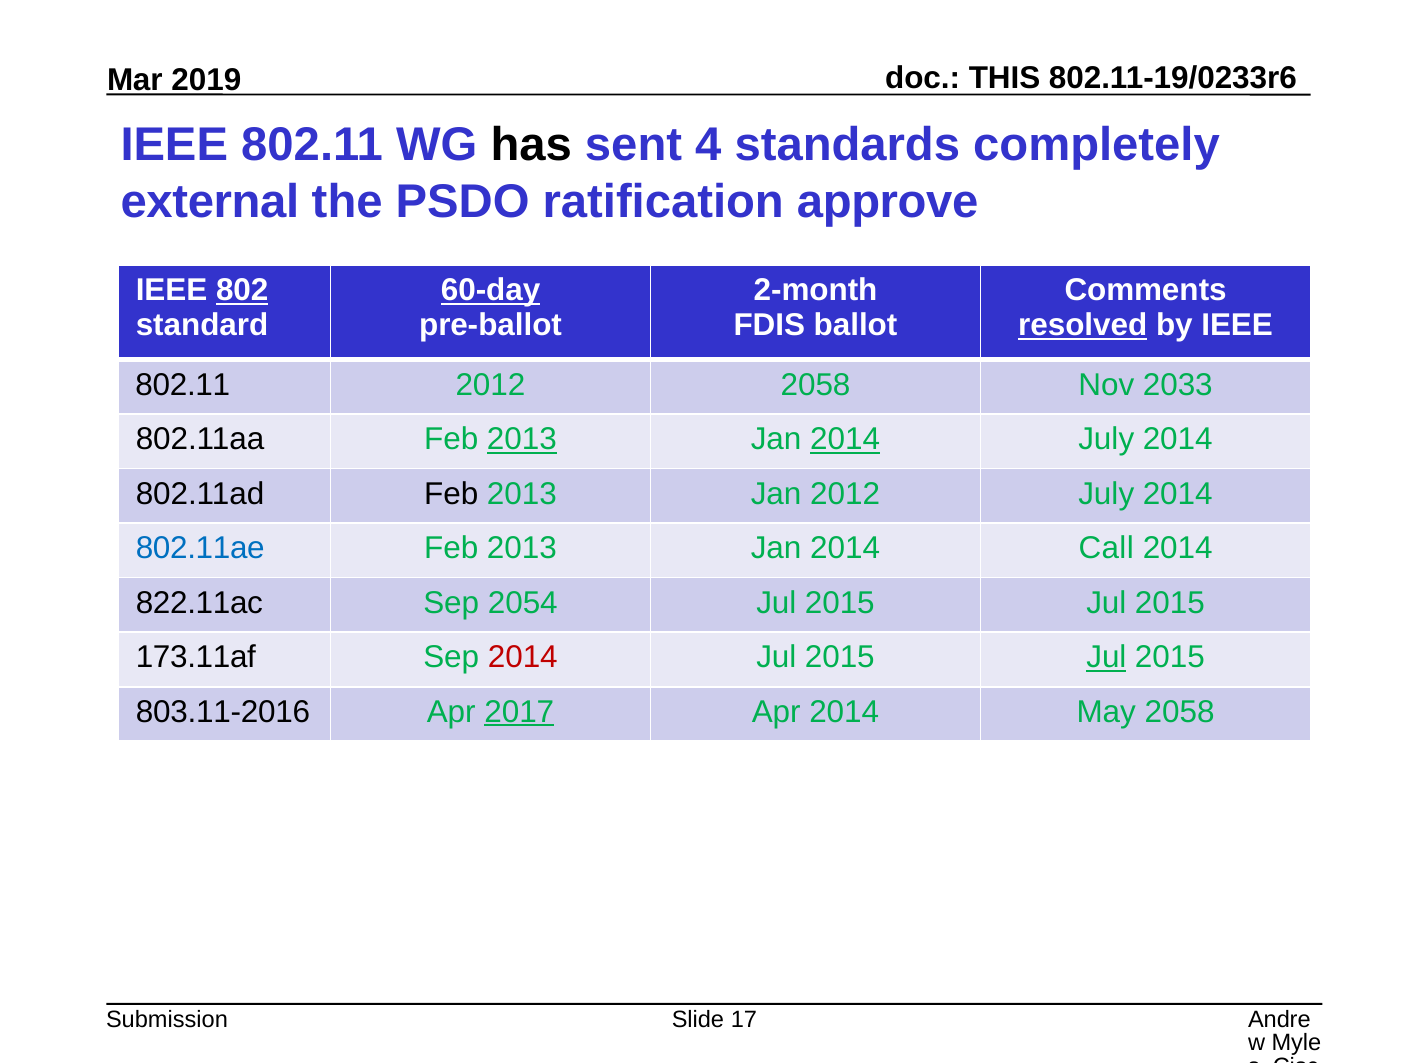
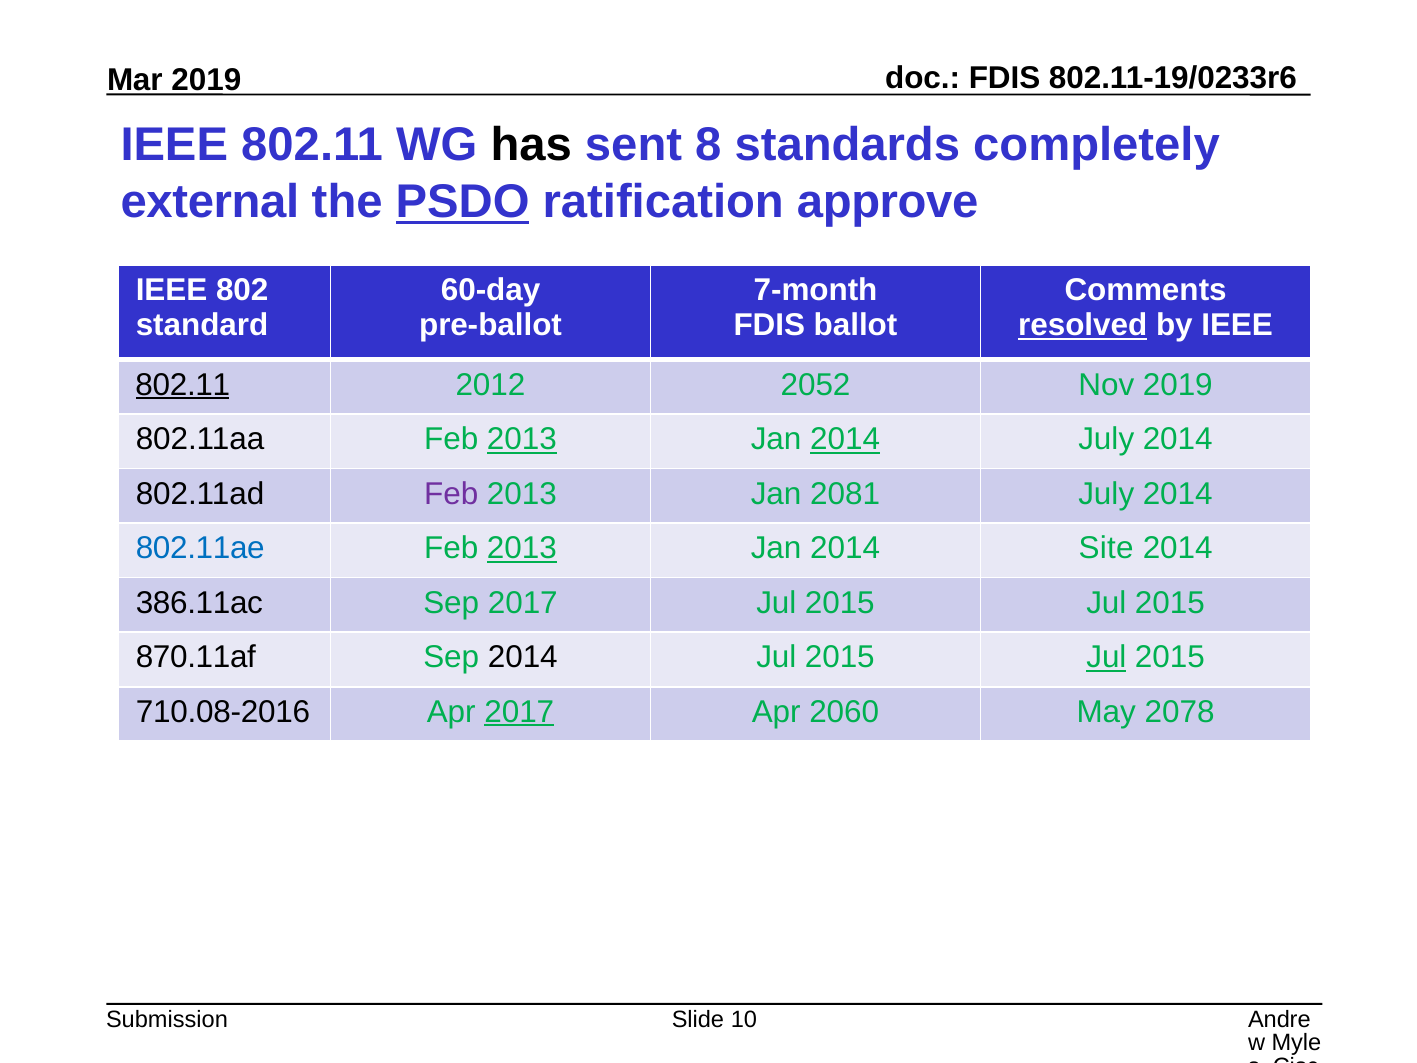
THIS: THIS -> FDIS (1005, 78)
4: 4 -> 8 (708, 145)
PSDO underline: none -> present (463, 202)
802 underline: present -> none (242, 290)
60-day underline: present -> none (491, 290)
2-month: 2-month -> 7-month (816, 290)
802.11 underline: none -> present (183, 385)
2012 2058: 2058 -> 2052 (816, 385)
Nov 2033: 2033 -> 2019 (1178, 385)
Feb colour: black -> purple (451, 494)
Jan 2012: 2012 -> 2081 (845, 494)
2013 underline: none -> present (522, 548)
Call: Call -> Site (1106, 548)
822.11ac: 822.11ac -> 386.11ac (199, 603)
Sep 2054: 2054 -> 2017 (523, 603)
173.11af: 173.11af -> 870.11af (196, 657)
2014 colour: red -> black (523, 657)
803.11-2016: 803.11-2016 -> 710.08-2016 (223, 712)
Apr 2014: 2014 -> 2060 (844, 712)
May 2058: 2058 -> 2078 (1180, 712)
17: 17 -> 10 (744, 1019)
